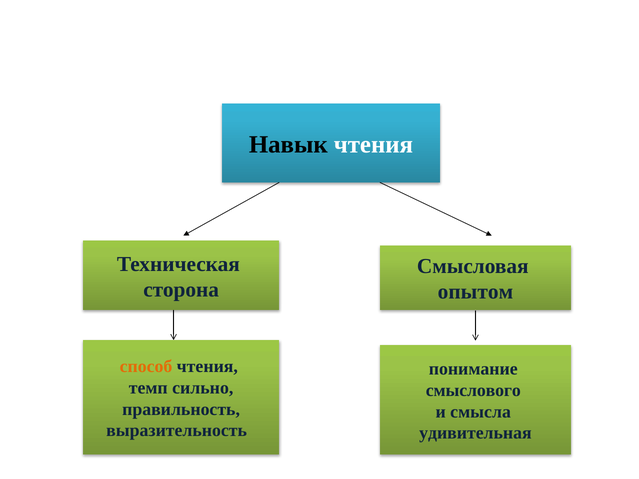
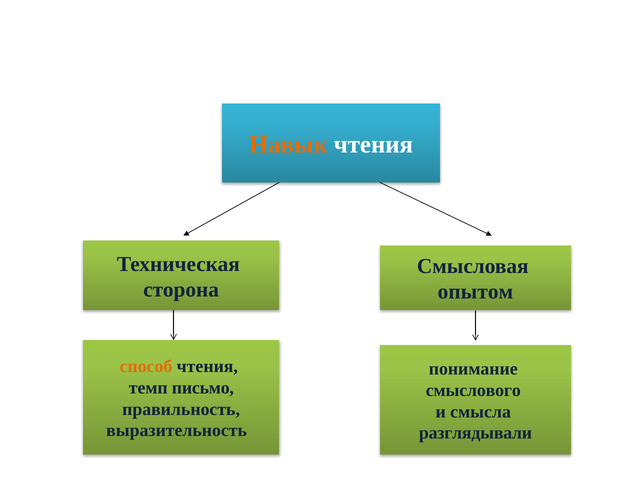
Навык colour: black -> orange (288, 145)
сильно: сильно -> письмо (203, 388)
удивительная: удивительная -> разглядывали (475, 433)
